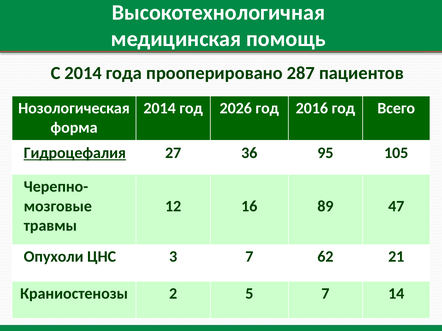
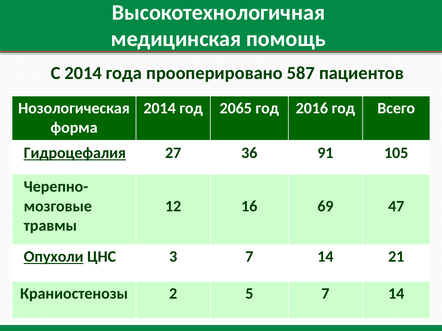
287: 287 -> 587 (301, 73)
2026: 2026 -> 2065 (236, 108)
95: 95 -> 91 (325, 153)
89: 89 -> 69 (325, 207)
Опухоли underline: none -> present (54, 257)
3 7 62: 62 -> 14 (325, 257)
